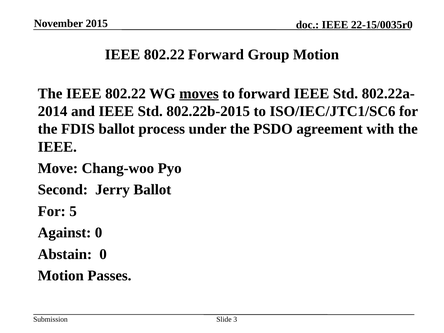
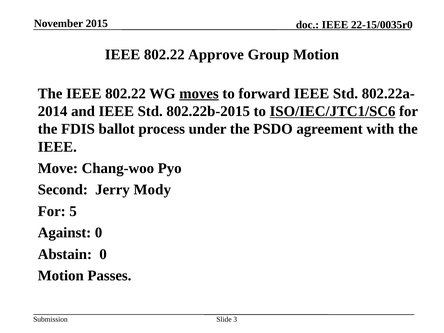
802.22 Forward: Forward -> Approve (216, 55)
ISO/IEC/JTC1/SC6 underline: none -> present (333, 111)
Jerry Ballot: Ballot -> Mody (152, 190)
